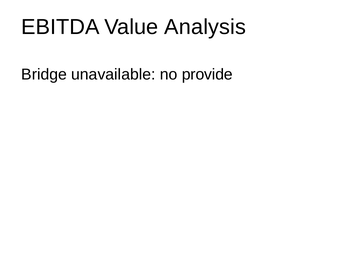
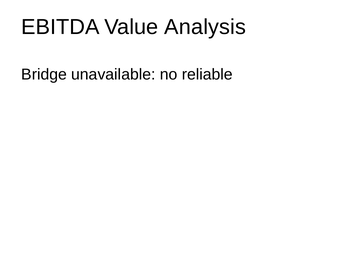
provide: provide -> reliable (207, 74)
